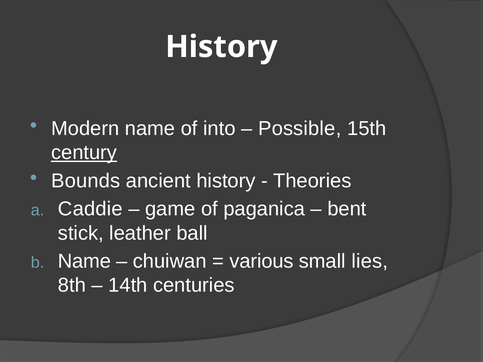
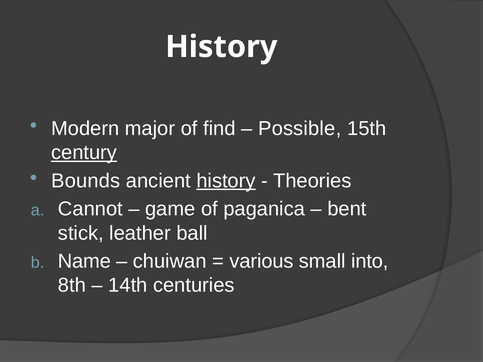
Modern name: name -> major (150, 129)
into: into -> find (219, 129)
history underline: none -> present (226, 181)
Caddie: Caddie -> Cannot (90, 209)
lies: lies -> into (370, 261)
